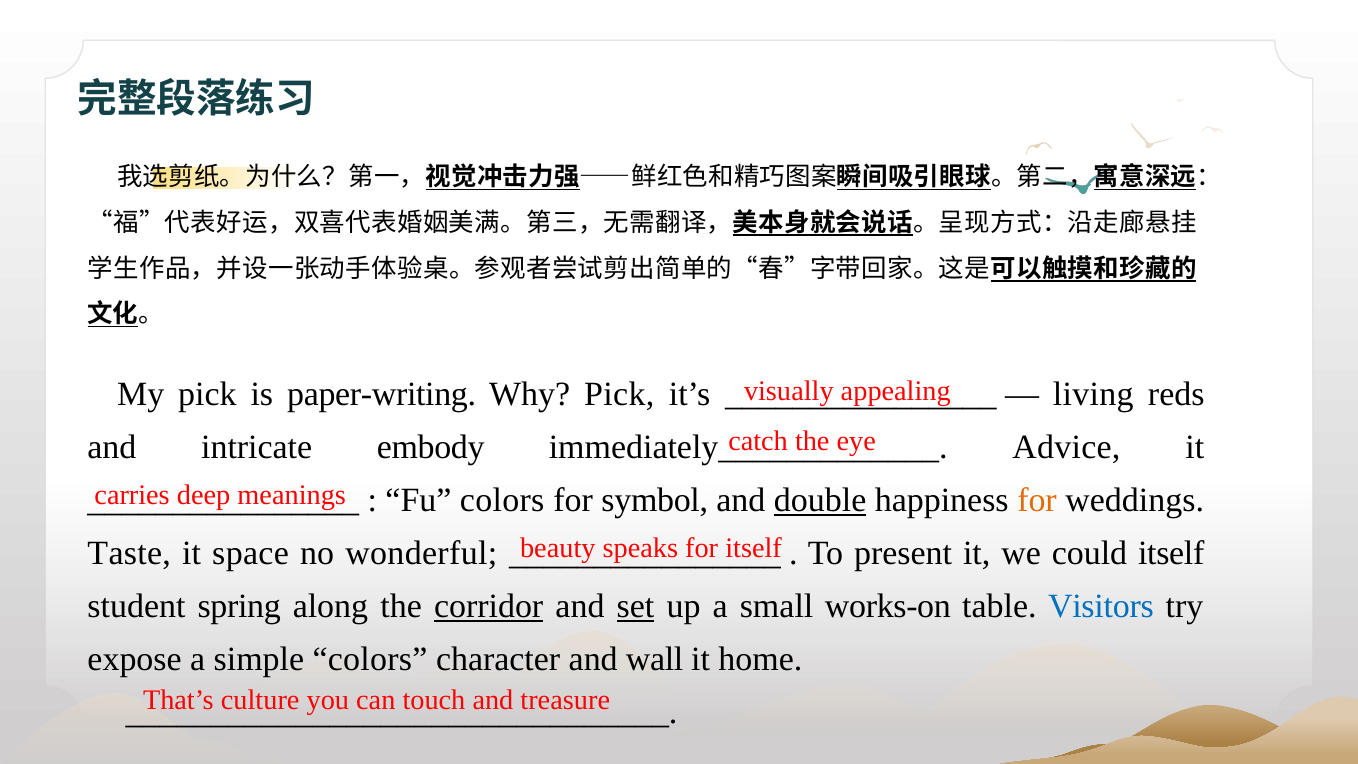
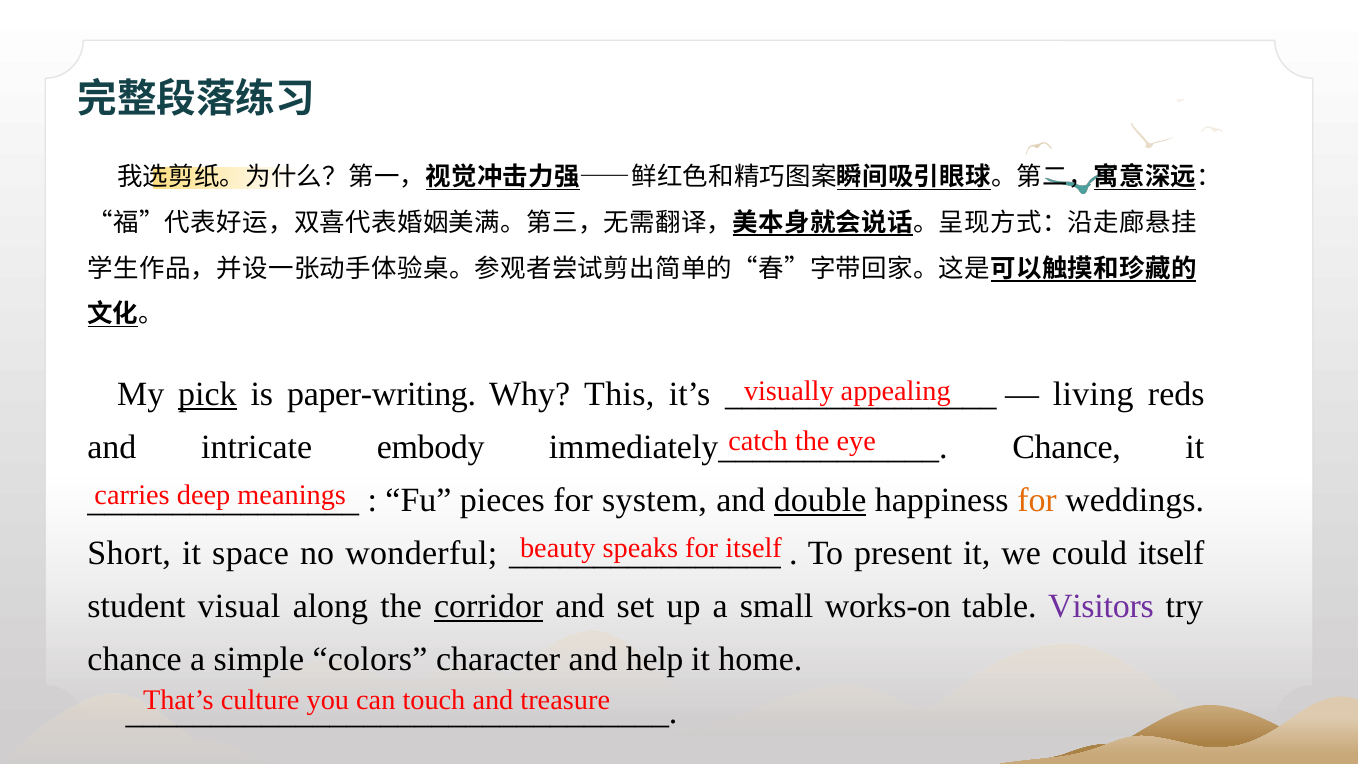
pick underline: none -> present (207, 394)
Why Pick: Pick -> This (619, 394)
Advice: Advice -> Chance (1067, 447)
Fu colors: colors -> pieces (502, 500)
symbol: symbol -> system (654, 500)
Taste: Taste -> Short (129, 553)
spring: spring -> visual (239, 606)
set underline: present -> none (635, 606)
Visitors colour: blue -> purple (1101, 606)
expose: expose -> chance (135, 659)
wall: wall -> help (655, 659)
